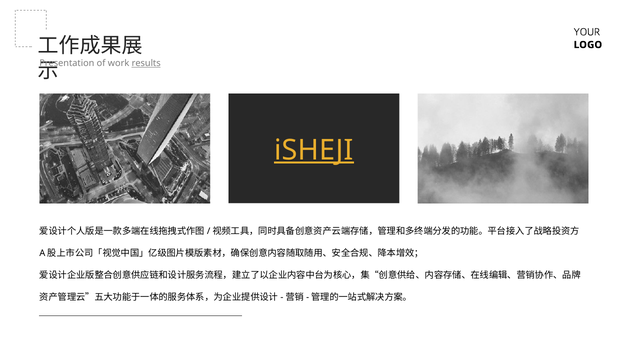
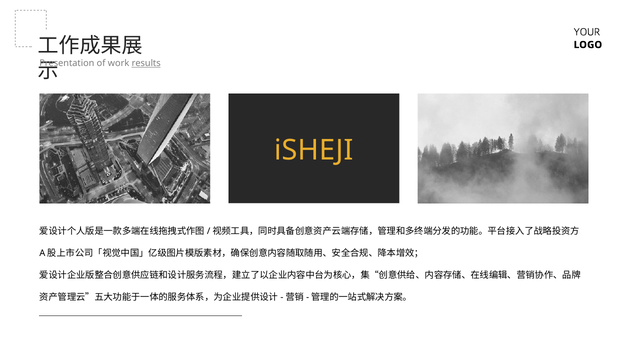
iSHEJI underline: present -> none (314, 150)
